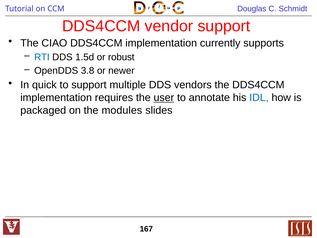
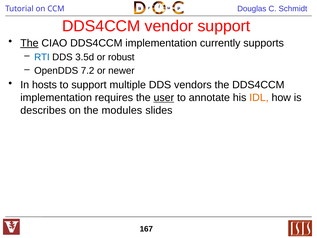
The underline: none -> present (29, 43)
1.5d: 1.5d -> 3.5d (85, 57)
3.8: 3.8 -> 7.2 (88, 71)
quick: quick -> hosts (44, 85)
IDL colour: blue -> orange (259, 98)
packaged: packaged -> describes (43, 110)
